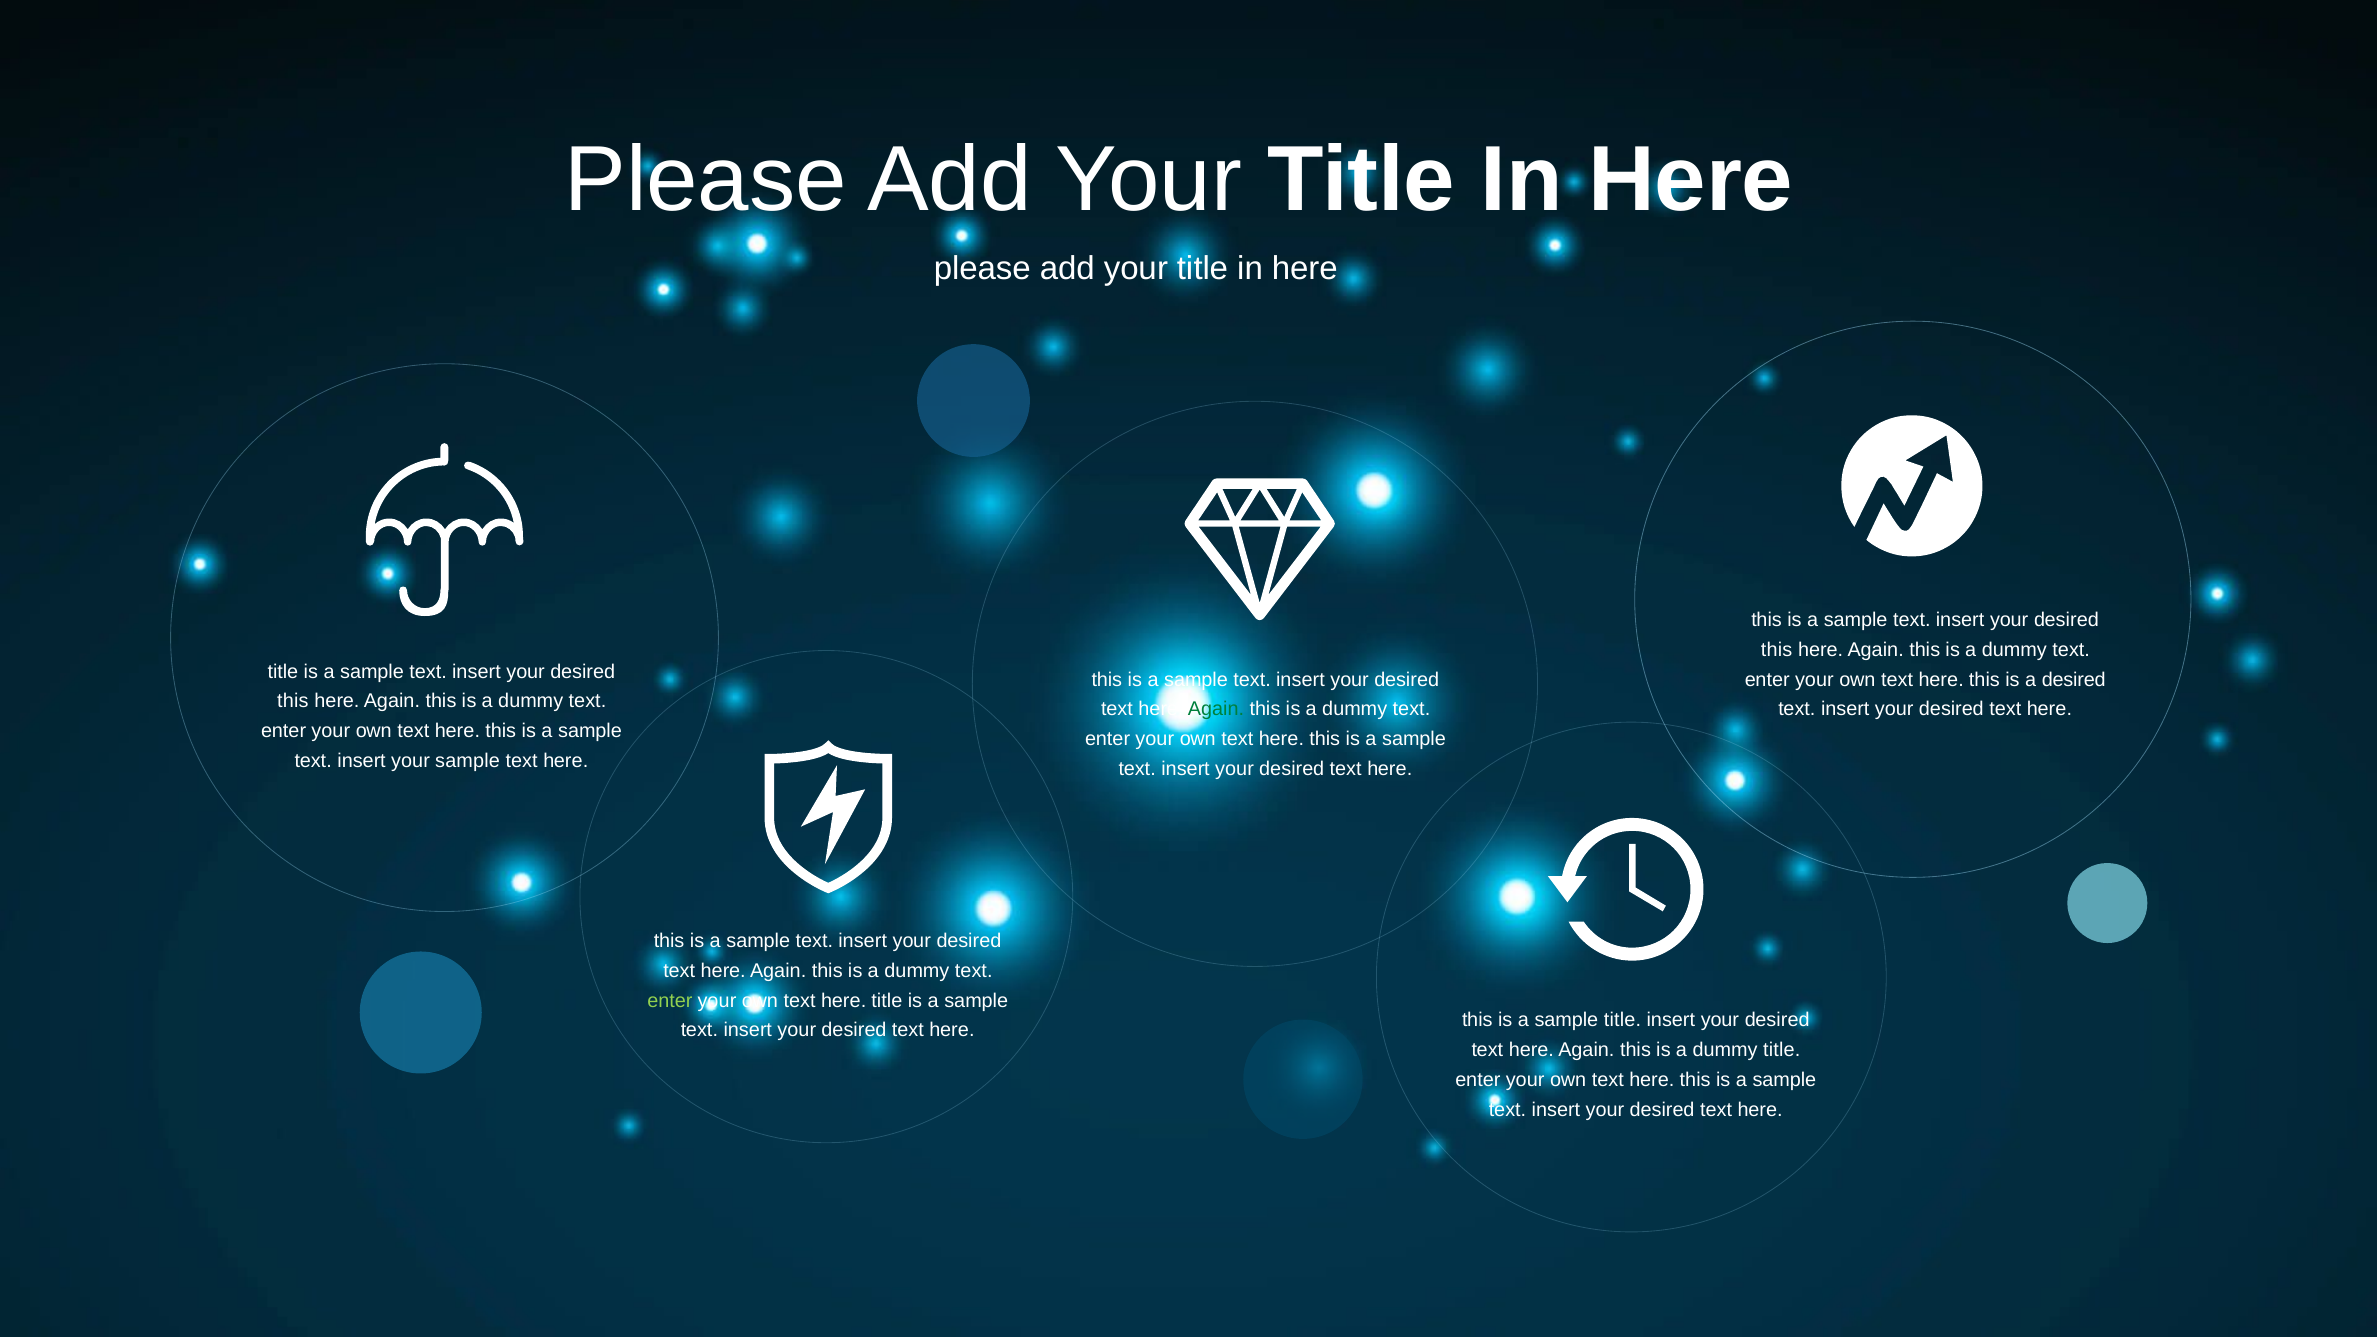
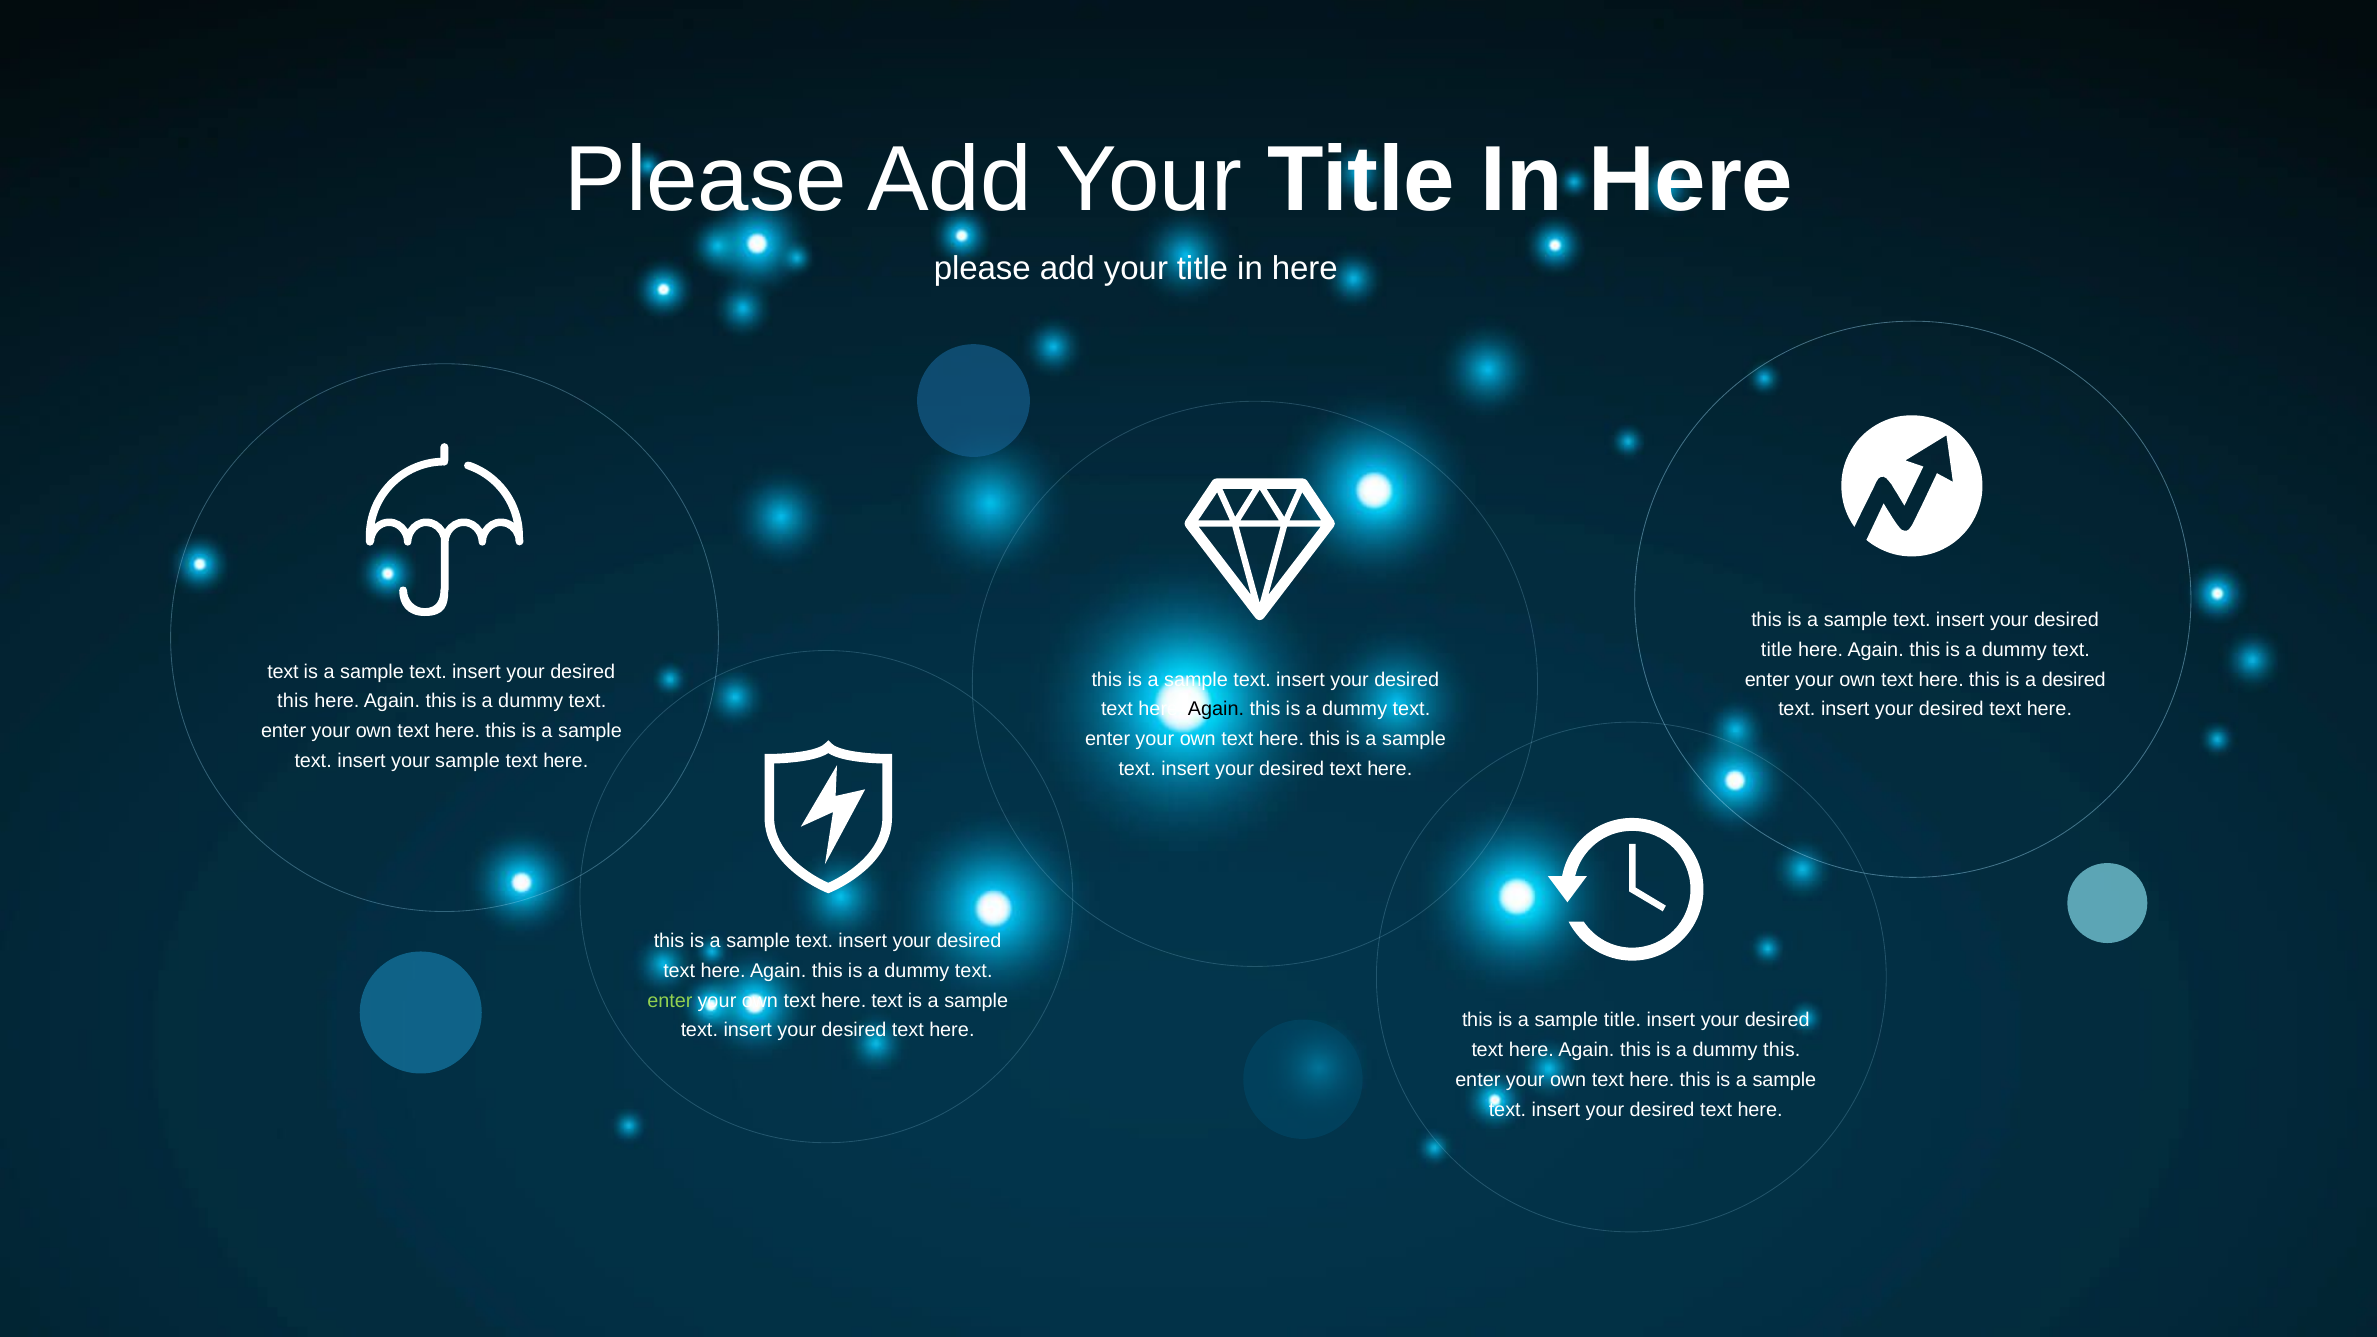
this: this -> title (1777, 650)
title: title -> text (283, 672)
Again colour: green -> black (1216, 709)
text here title: title -> text (887, 1001)
dummy title: title -> this (1782, 1050)
